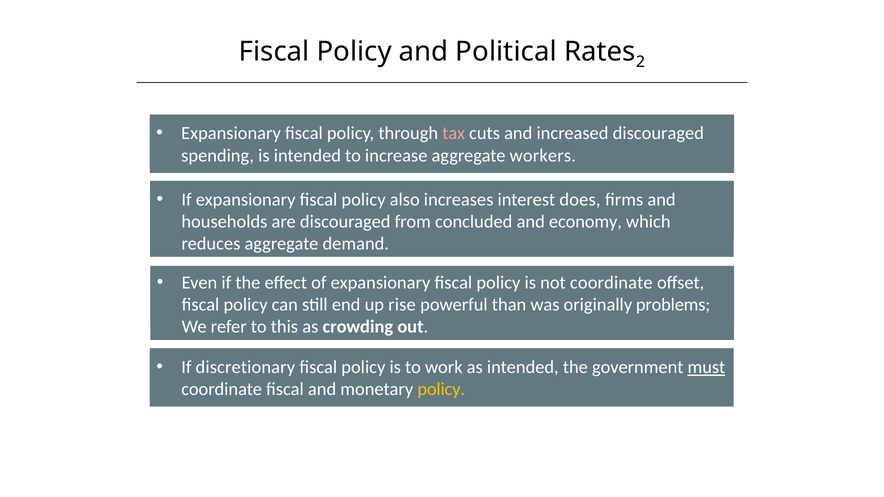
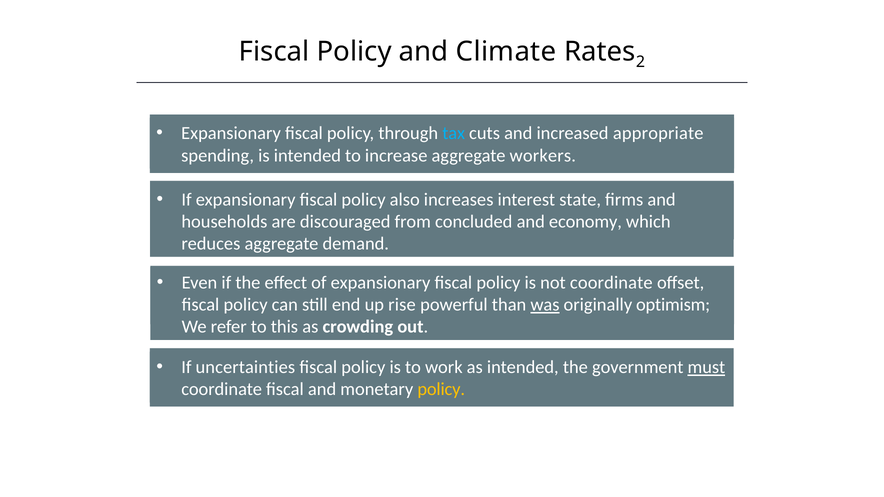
Political: Political -> Climate (506, 51)
tax colour: pink -> light blue (454, 133)
increased discouraged: discouraged -> appropriate (658, 133)
does: does -> state (580, 200)
was underline: none -> present (545, 305)
problems: problems -> optimism (673, 305)
discretionary: discretionary -> uncertainties (245, 367)
